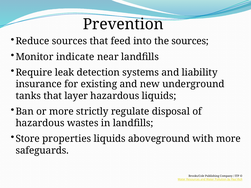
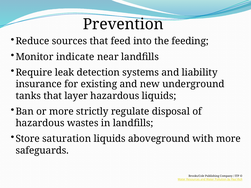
the sources: sources -> feeding (190, 41)
properties: properties -> saturation (67, 139)
